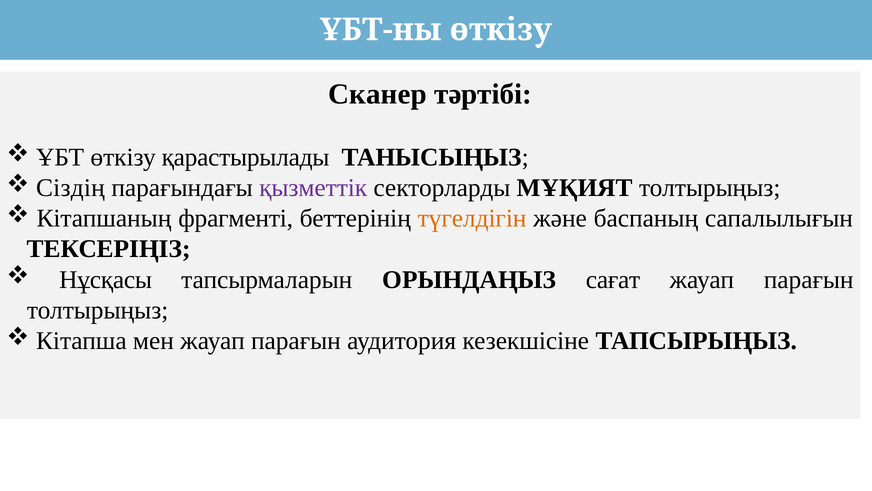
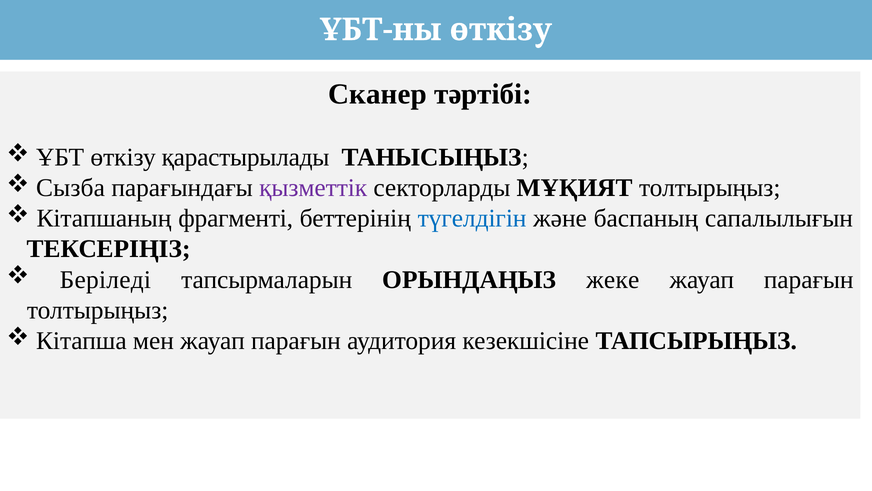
Сіздің: Сіздің -> Сызба (71, 188)
түгелдігін colour: orange -> blue (472, 218)
Нұсқасы: Нұсқасы -> Беріледі (105, 279)
сағат: сағат -> жеке (613, 279)
